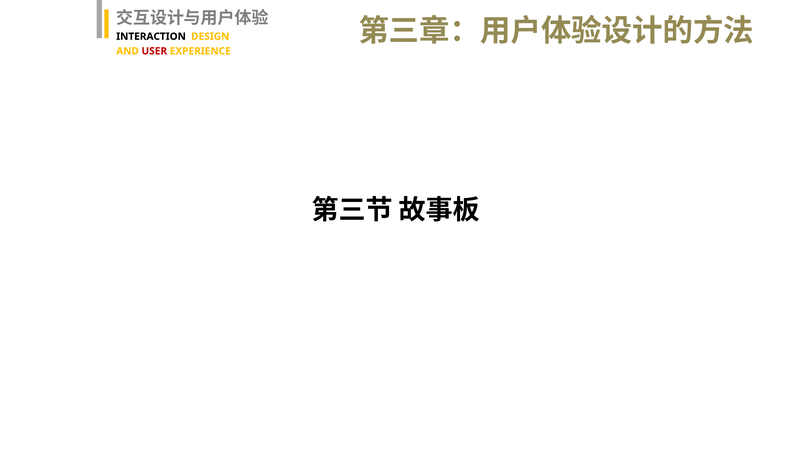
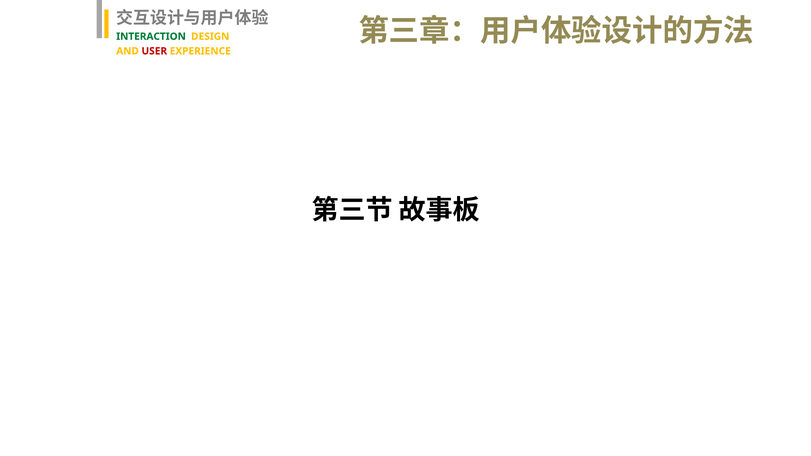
INTERACTION colour: black -> green (151, 37)
